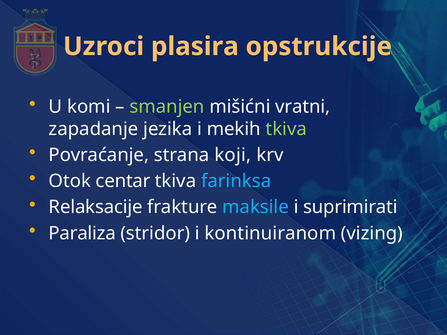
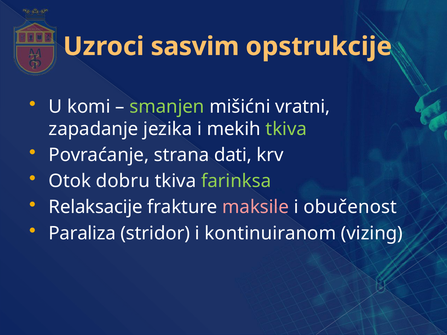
plasira: plasira -> sasvim (195, 46)
koji: koji -> dati (233, 155)
centar: centar -> dobru (123, 181)
farinksa colour: light blue -> light green (236, 181)
maksile colour: light blue -> pink (256, 207)
suprimirati: suprimirati -> obučenost (350, 207)
